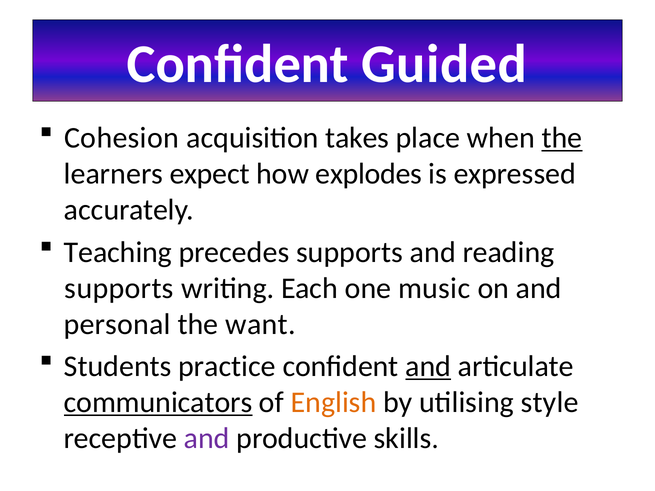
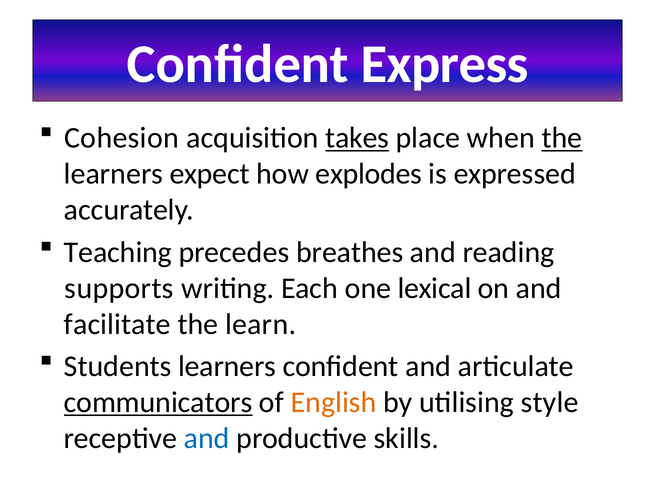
Guided: Guided -> Express (445, 64)
takes underline: none -> present (357, 138)
precedes supports: supports -> breathes (350, 252)
music: music -> lexical (435, 288)
personal: personal -> facilitate (117, 324)
want: want -> learn (261, 324)
Students practice: practice -> learners (227, 367)
and underline: present -> none (428, 367)
and colour: purple -> blue (207, 439)
